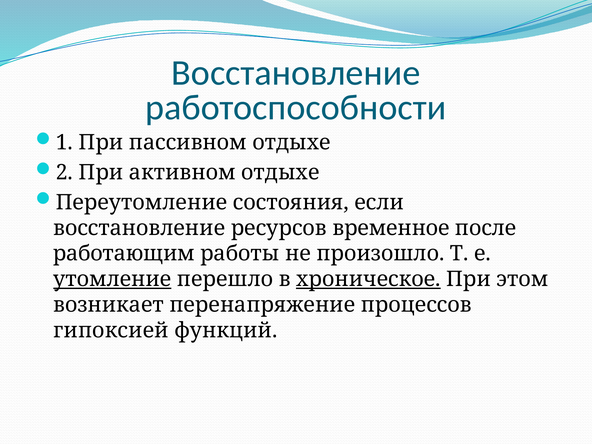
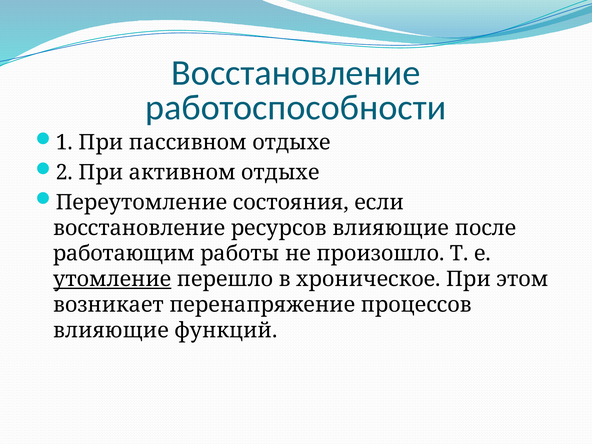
ресурсов временное: временное -> влияющие (391, 228)
хроническое underline: present -> none (368, 279)
гипоксией: гипоксией -> влияющие (111, 331)
